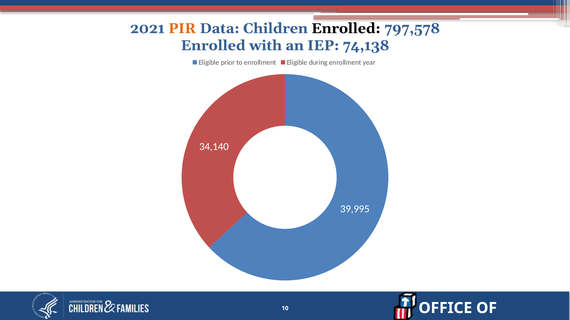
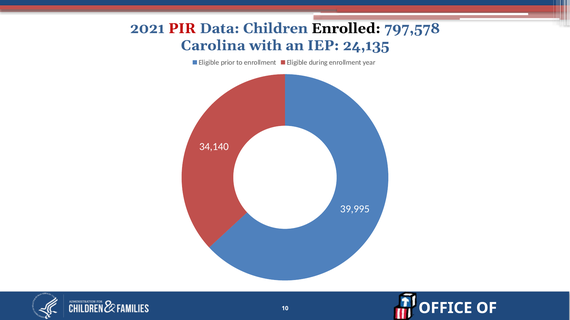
PIR colour: orange -> red (182, 28)
Enrolled: Enrolled -> Carolina (213, 46)
74,138: 74,138 -> 24,135 (366, 46)
